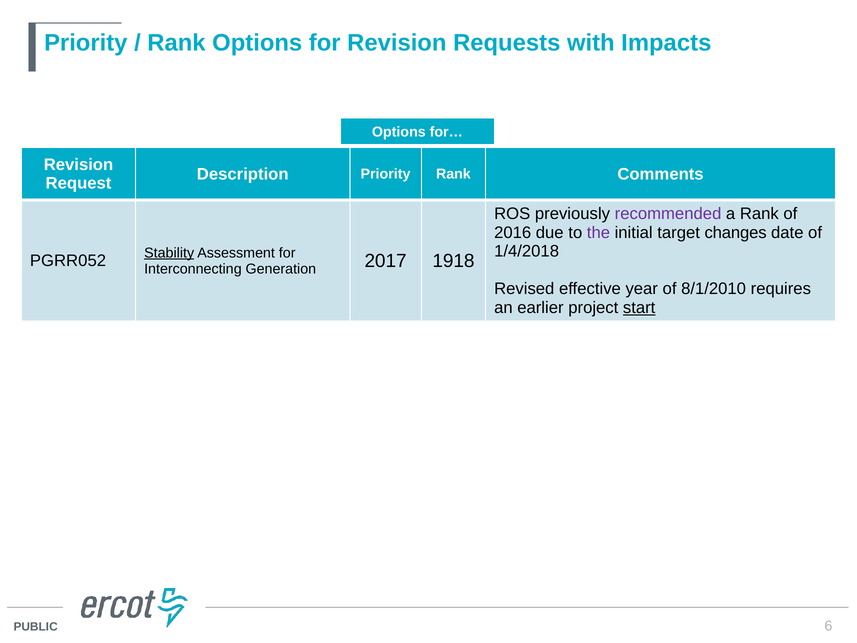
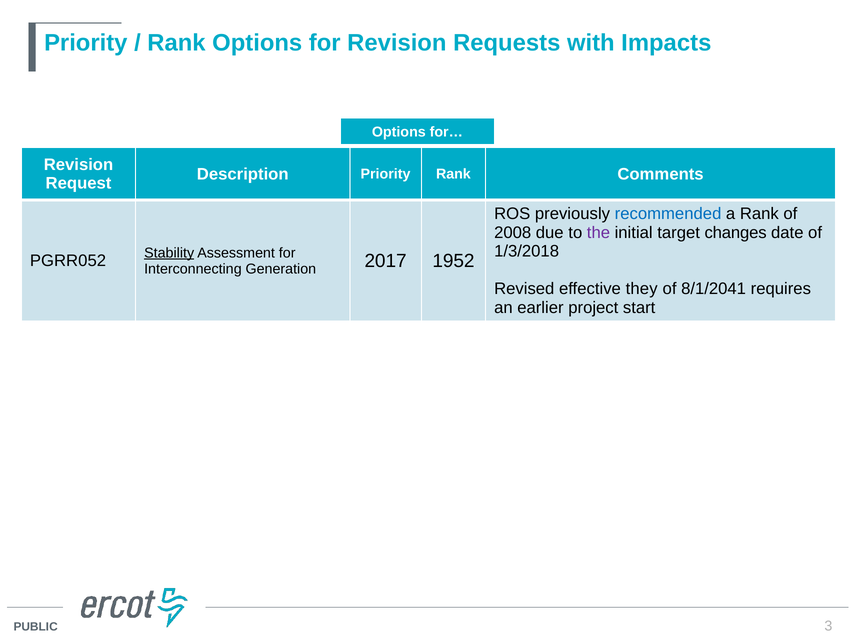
recommended colour: purple -> blue (668, 214)
2016: 2016 -> 2008 (513, 233)
1/4/2018: 1/4/2018 -> 1/3/2018 (527, 251)
1918: 1918 -> 1952 (453, 261)
year: year -> they (642, 289)
8/1/2010: 8/1/2010 -> 8/1/2041 (714, 289)
start underline: present -> none (639, 308)
6: 6 -> 3 (828, 626)
